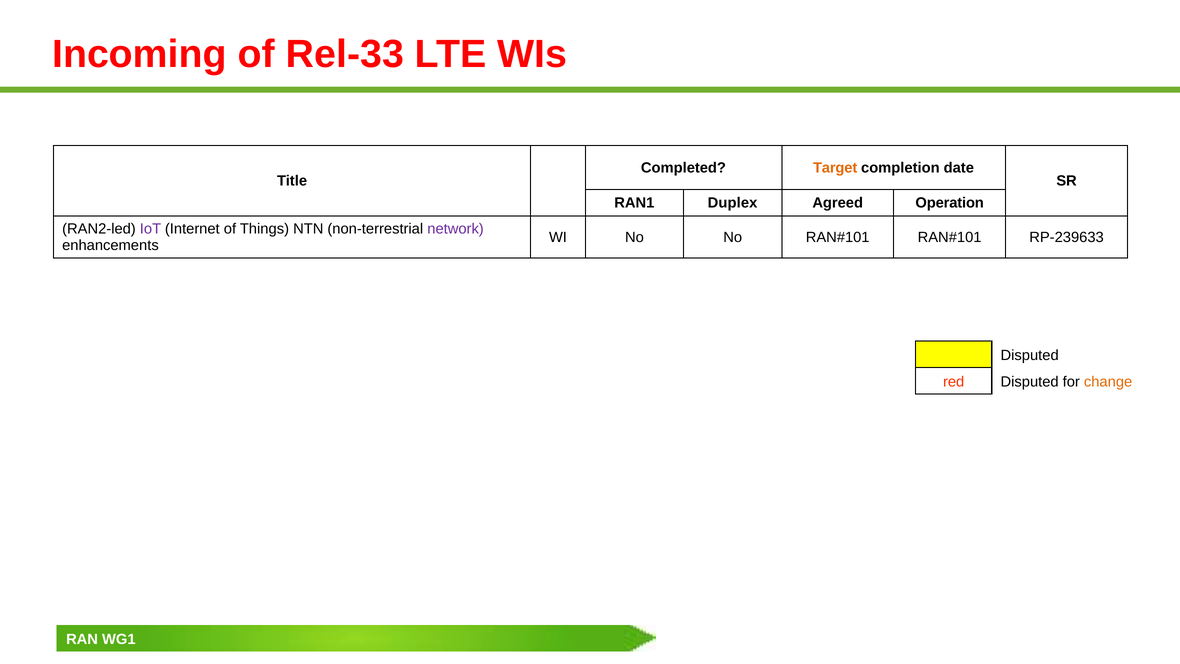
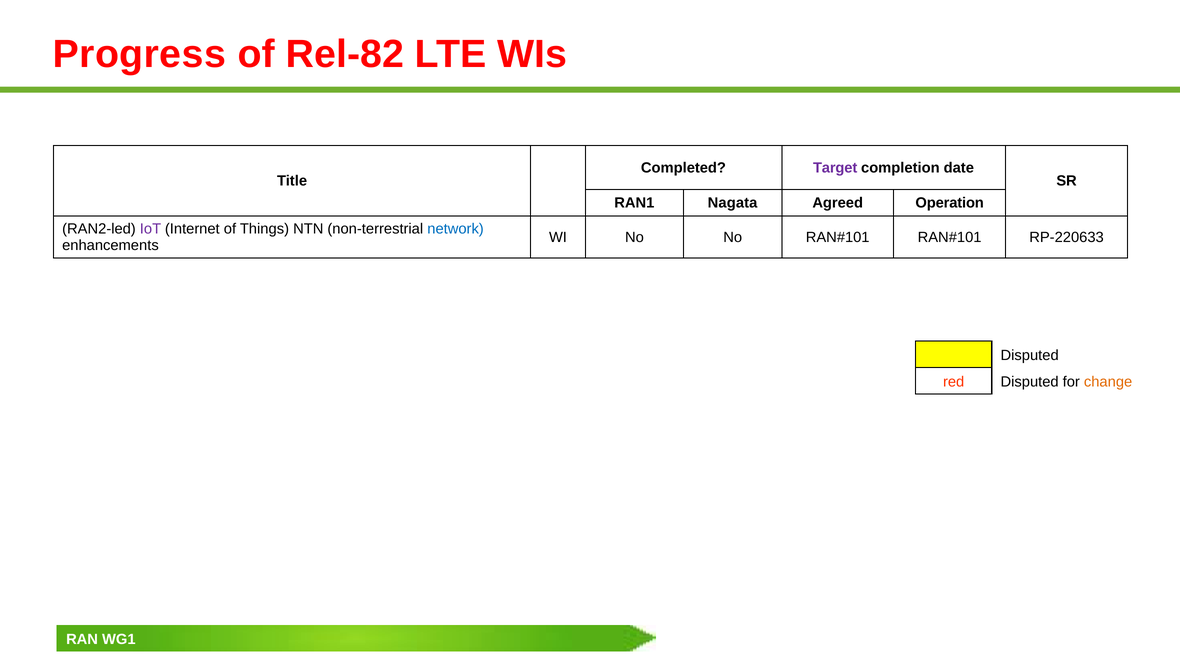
Incoming: Incoming -> Progress (139, 54)
Rel-33: Rel-33 -> Rel-82 (345, 54)
Target colour: orange -> purple (835, 168)
Duplex: Duplex -> Nagata (733, 203)
network colour: purple -> blue (456, 229)
RP-239633: RP-239633 -> RP-220633 (1067, 237)
